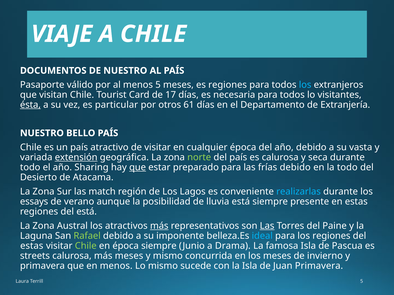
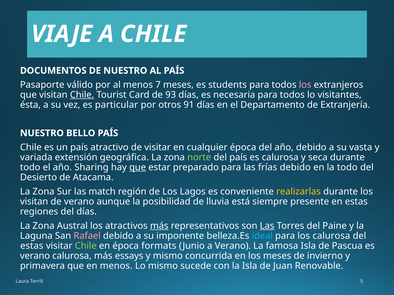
menos 5: 5 -> 7 (158, 85)
es regiones: regiones -> students (228, 85)
los colour: light blue -> pink (305, 85)
Chile underline: none -> present (82, 95)
17: 17 -> 93 (171, 95)
ésta underline: present -> none (30, 105)
61: 61 -> 91 (189, 105)
extensión underline: present -> none (76, 158)
realizarlas colour: light blue -> yellow (299, 192)
essays: essays -> visitan (34, 202)
del está: está -> días (87, 212)
Rafael colour: light green -> pink (87, 236)
los regiones: regiones -> calurosa (331, 236)
época siempre: siempre -> formats (159, 246)
a Drama: Drama -> Verano (233, 246)
streets: streets -> verano (35, 256)
más meses: meses -> essays (129, 256)
Juan Primavera: Primavera -> Renovable (319, 266)
